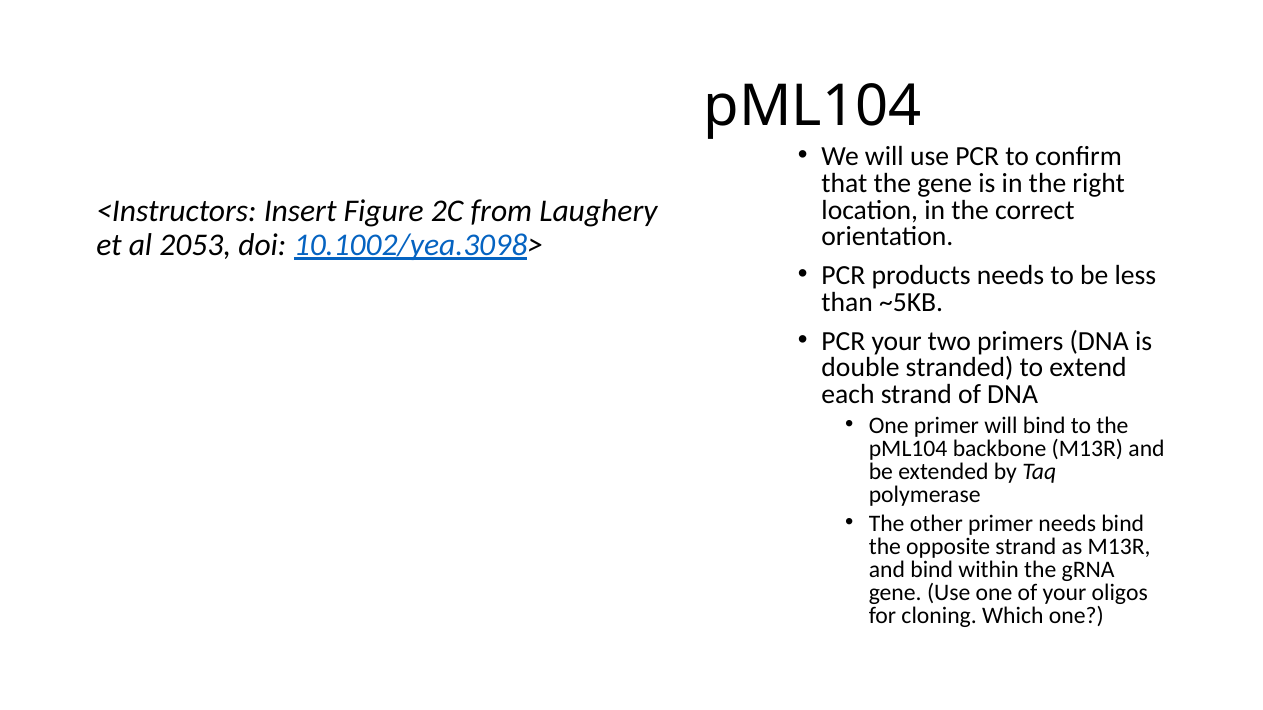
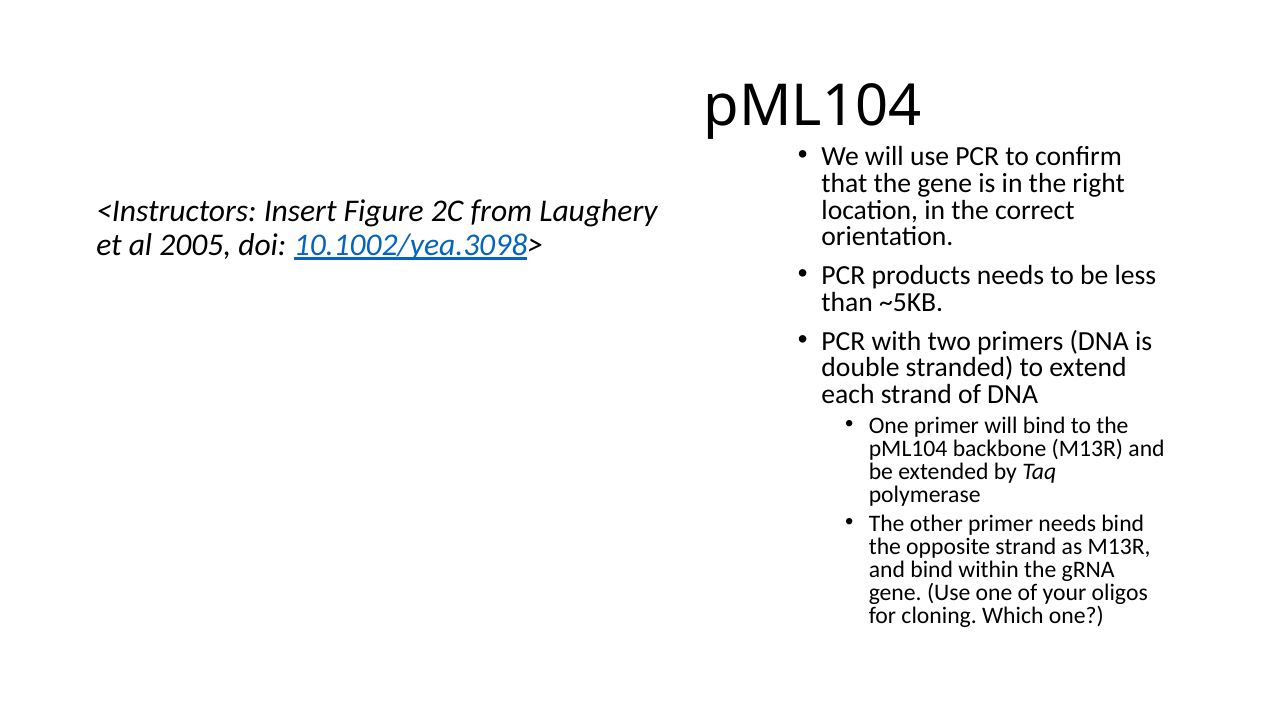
2053: 2053 -> 2005 (195, 245)
PCR your: your -> with (897, 341)
